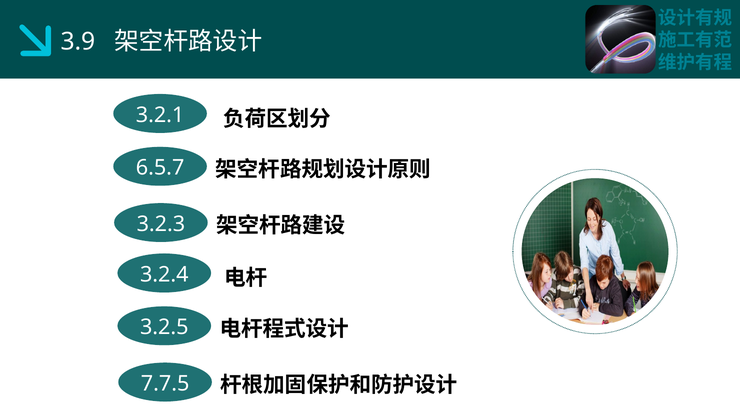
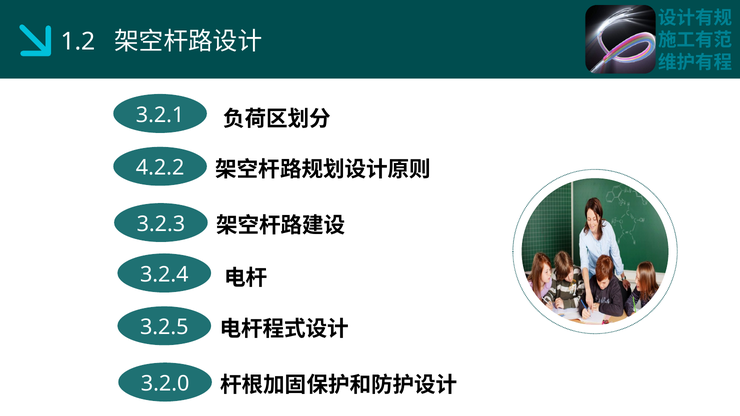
3.9: 3.9 -> 1.2 (78, 42)
6.5.7: 6.5.7 -> 4.2.2 (160, 168)
7.7.5: 7.7.5 -> 3.2.0 (165, 384)
